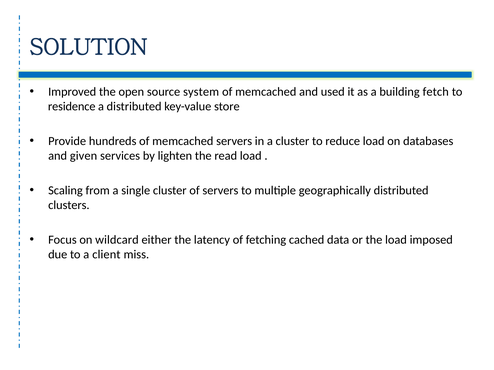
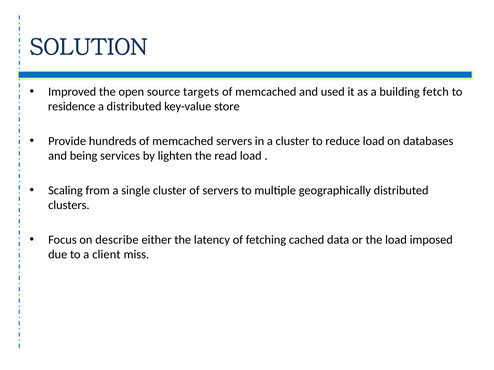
system: system -> targets (201, 92)
given: given -> being (84, 156)
wildcard: wildcard -> describe (117, 240)
